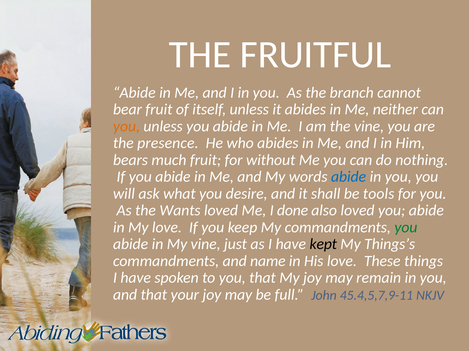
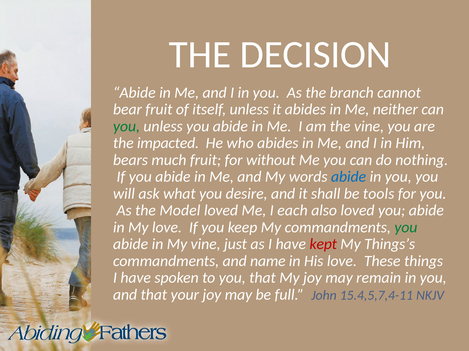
FRUITFUL: FRUITFUL -> DECISION (316, 55)
you colour: orange -> green (126, 127)
presence: presence -> impacted (168, 143)
Wants: Wants -> Model (180, 211)
done: done -> each (292, 211)
kept colour: black -> red (323, 245)
45.4,5,7,9-11: 45.4,5,7,9-11 -> 15.4,5,7,4-11 (376, 296)
